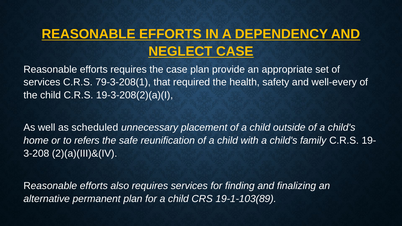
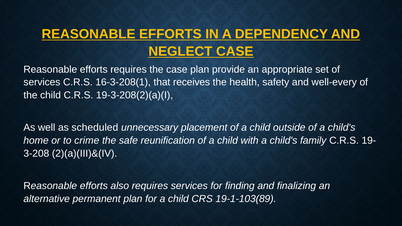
79-3-208(1: 79-3-208(1 -> 16-3-208(1 (123, 82)
required: required -> receives (192, 82)
refers: refers -> crime (87, 141)
